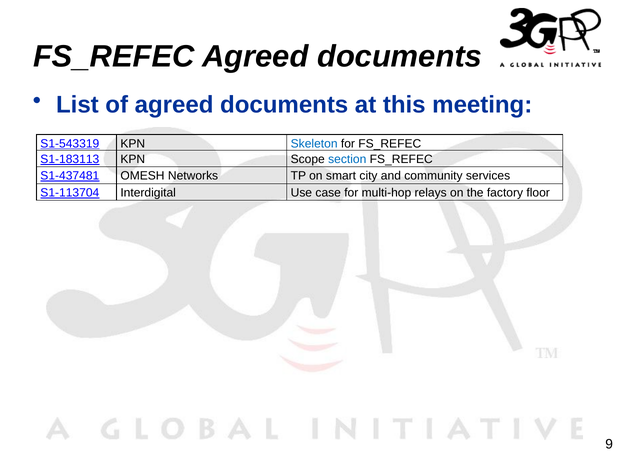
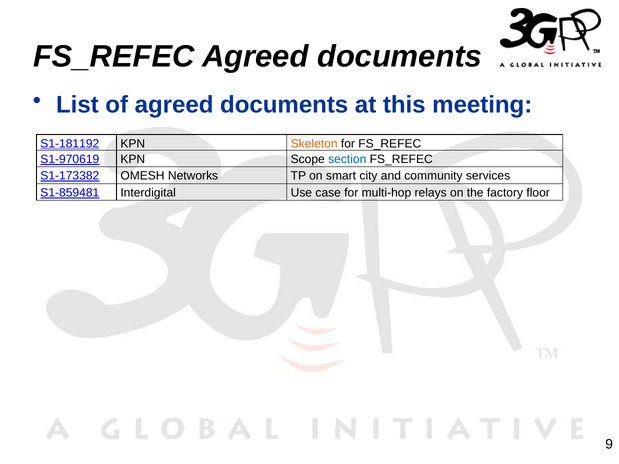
S1-543319: S1-543319 -> S1-181192 (70, 144)
Skeleton colour: blue -> orange (314, 144)
S1-183113: S1-183113 -> S1-970619 (70, 159)
S1-437481: S1-437481 -> S1-173382 (70, 176)
S1-113704: S1-113704 -> S1-859481 (70, 193)
